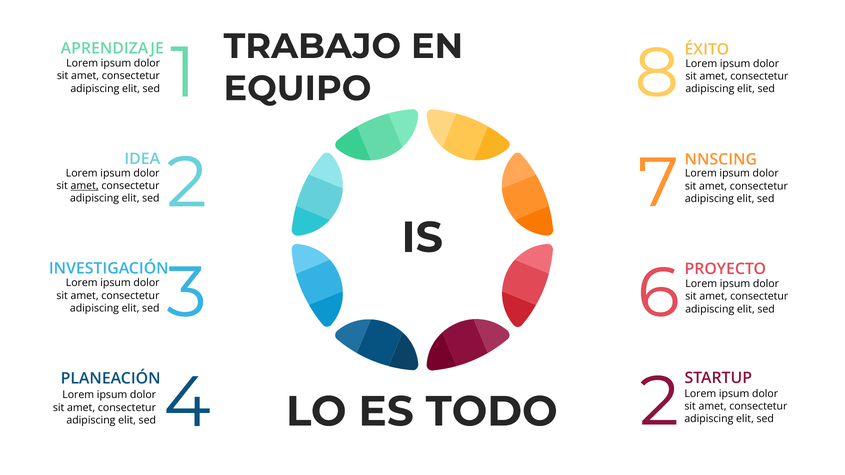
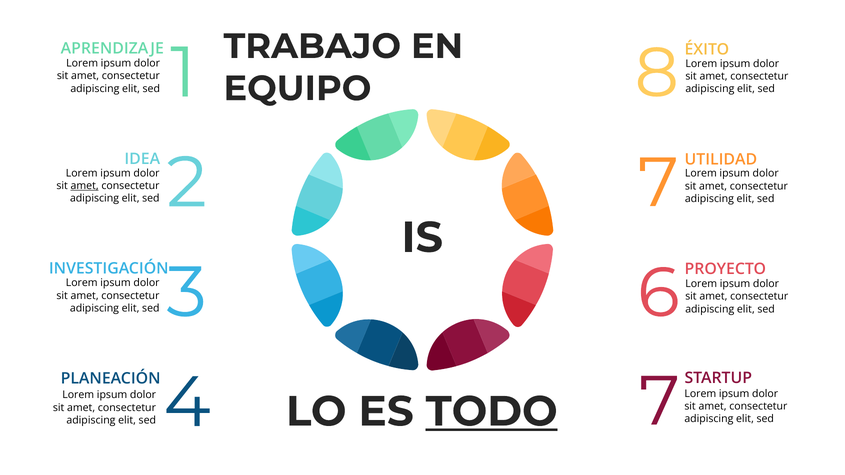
NNSCING: NNSCING -> UTILIDAD (721, 160)
4 2: 2 -> 7 (659, 402)
TODO underline: none -> present (492, 412)
